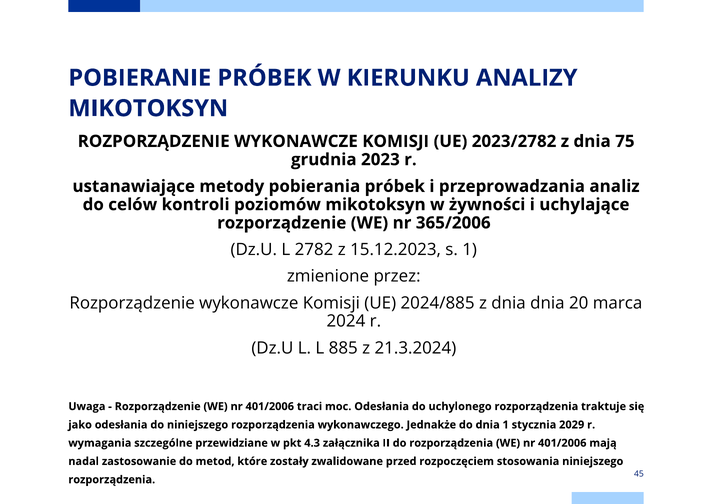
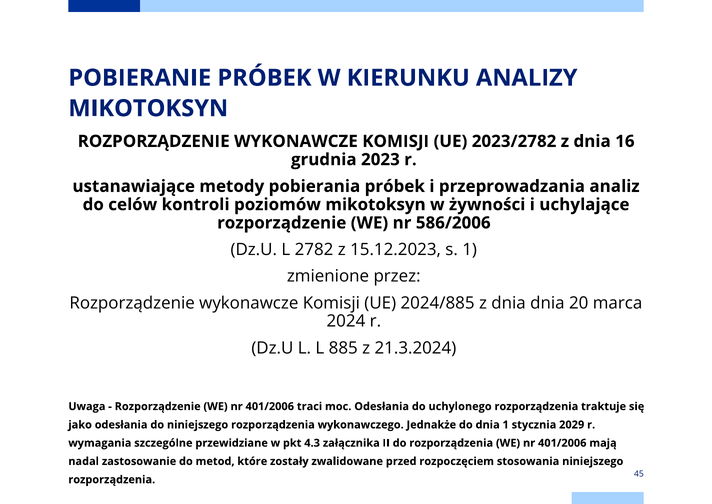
75: 75 -> 16 (625, 141)
365/2006: 365/2006 -> 586/2006 (453, 223)
